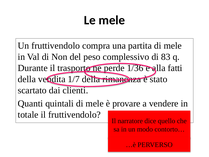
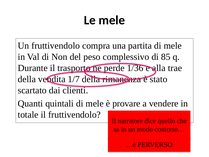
83: 83 -> 85 (166, 57)
fatti: fatti -> trae (175, 68)
